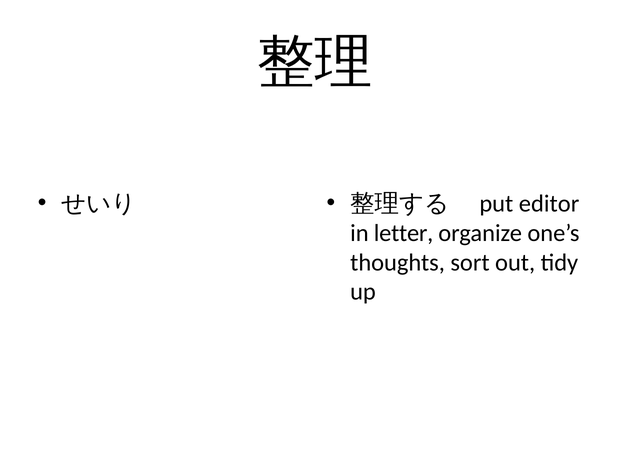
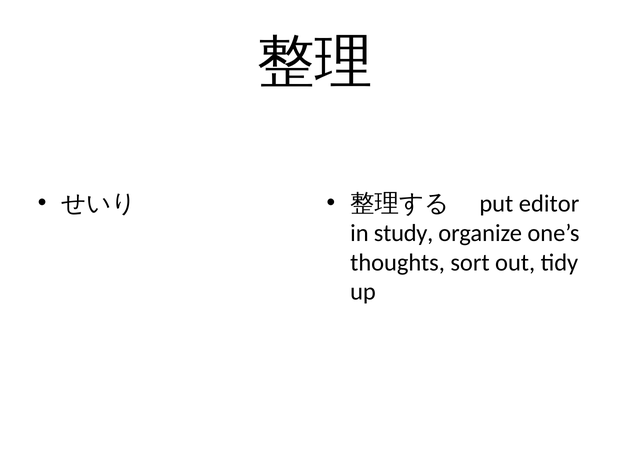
letter: letter -> study (404, 233)
